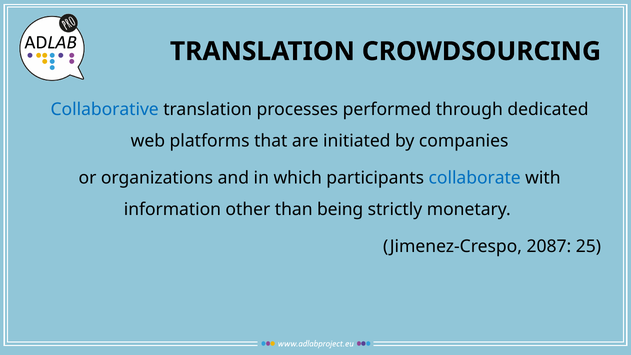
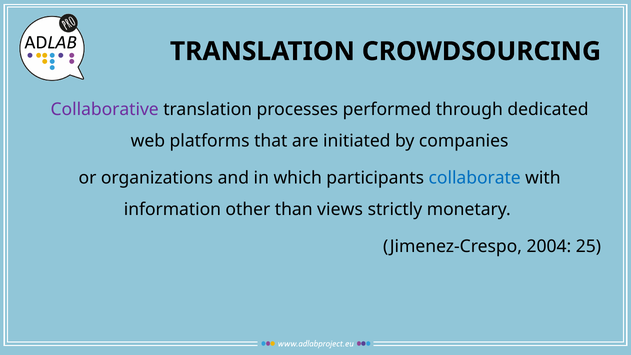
Collaborative colour: blue -> purple (105, 110)
being: being -> views (340, 210)
2087: 2087 -> 2004 (549, 247)
